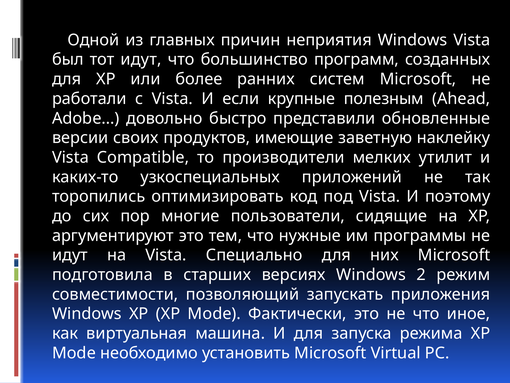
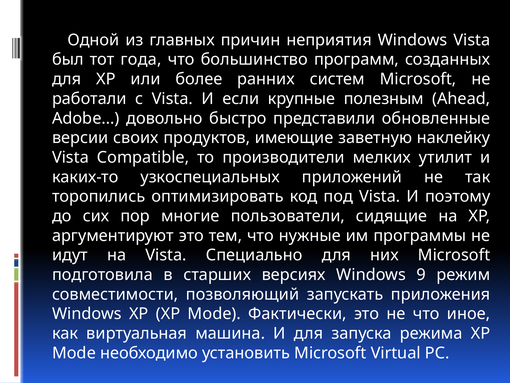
тот идут: идут -> года (141, 60)
2: 2 -> 9 (421, 274)
